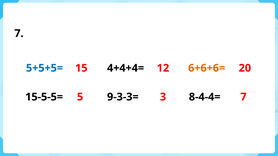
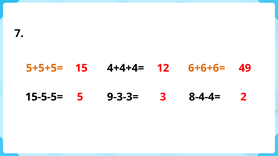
5+5+5= colour: blue -> orange (44, 68)
20: 20 -> 49 (245, 68)
3 7: 7 -> 2 (243, 97)
